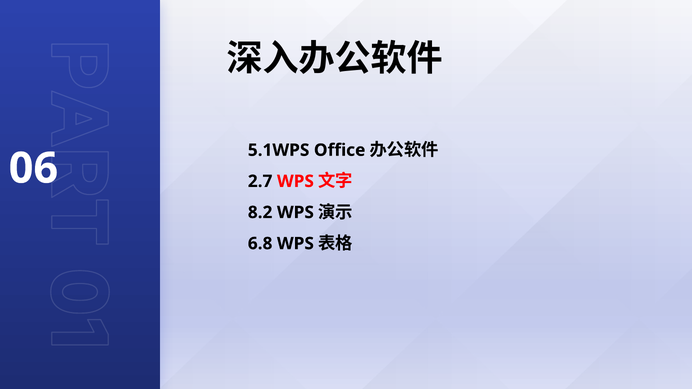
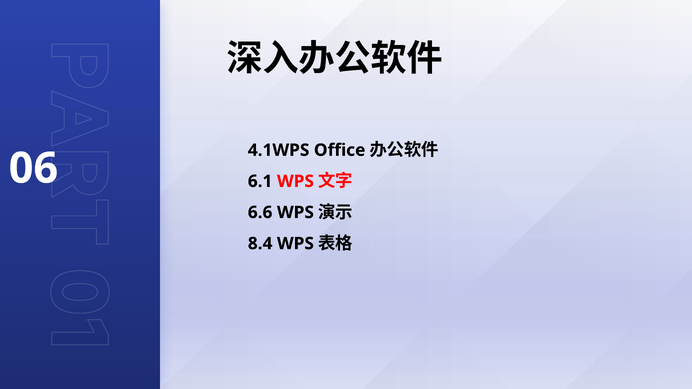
5.1WPS: 5.1WPS -> 4.1WPS (279, 150)
2.7: 2.7 -> 6.1 (260, 181)
8.2: 8.2 -> 6.6 (260, 213)
6.8: 6.8 -> 8.4 (260, 244)
